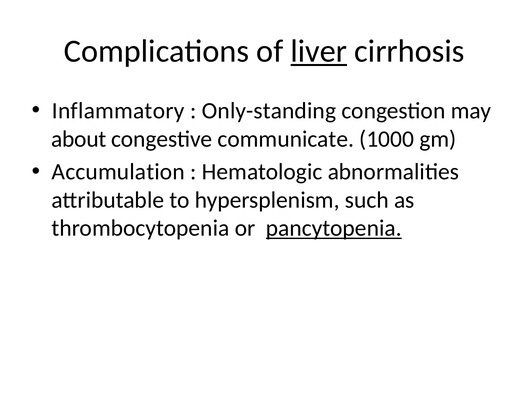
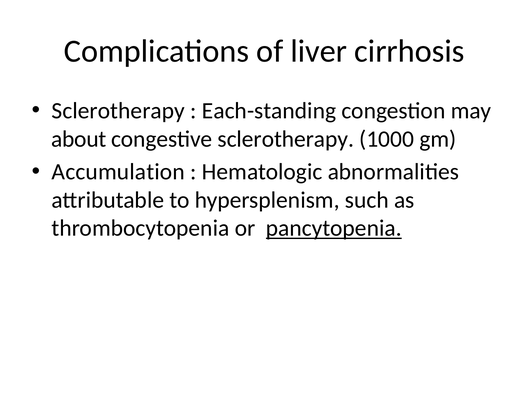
liver underline: present -> none (319, 51)
Inflammatory: Inflammatory -> Sclerotherapy (118, 111)
Only-standing: Only-standing -> Each-standing (269, 111)
congestive communicate: communicate -> sclerotherapy (286, 139)
